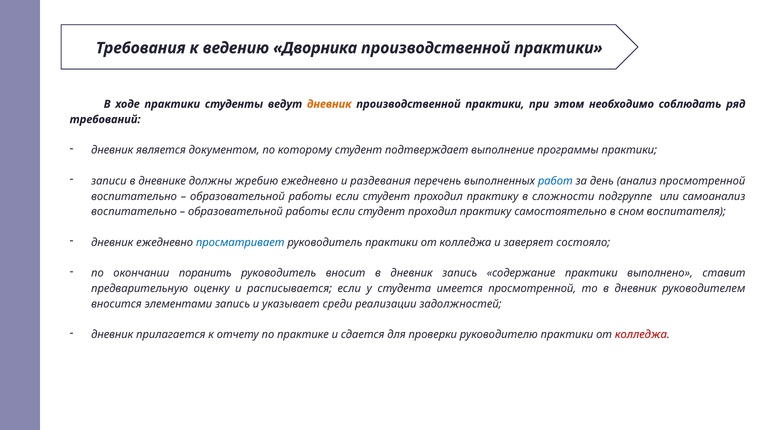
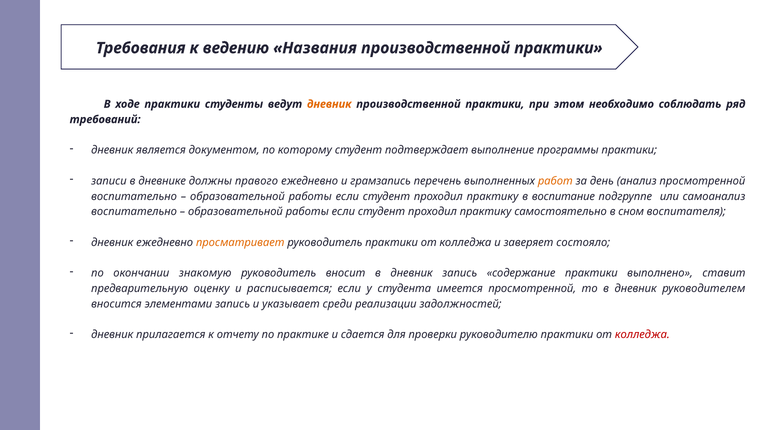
Дворника: Дворника -> Названия (315, 48)
жребию: жребию -> правого (257, 181)
раздевания: раздевания -> грамзапись (381, 181)
работ colour: blue -> orange (555, 181)
сложности: сложности -> воспитание (563, 196)
просматривает colour: blue -> orange (240, 243)
поранить: поранить -> знакомую (205, 273)
